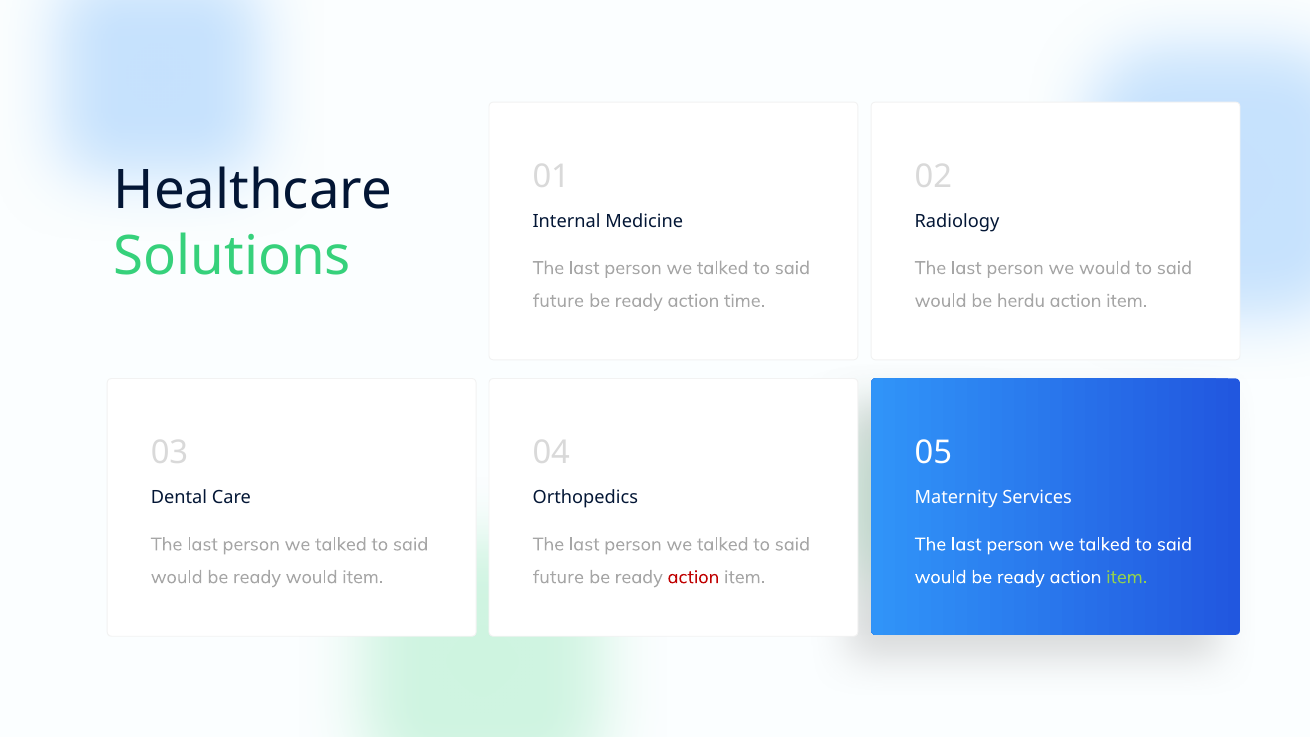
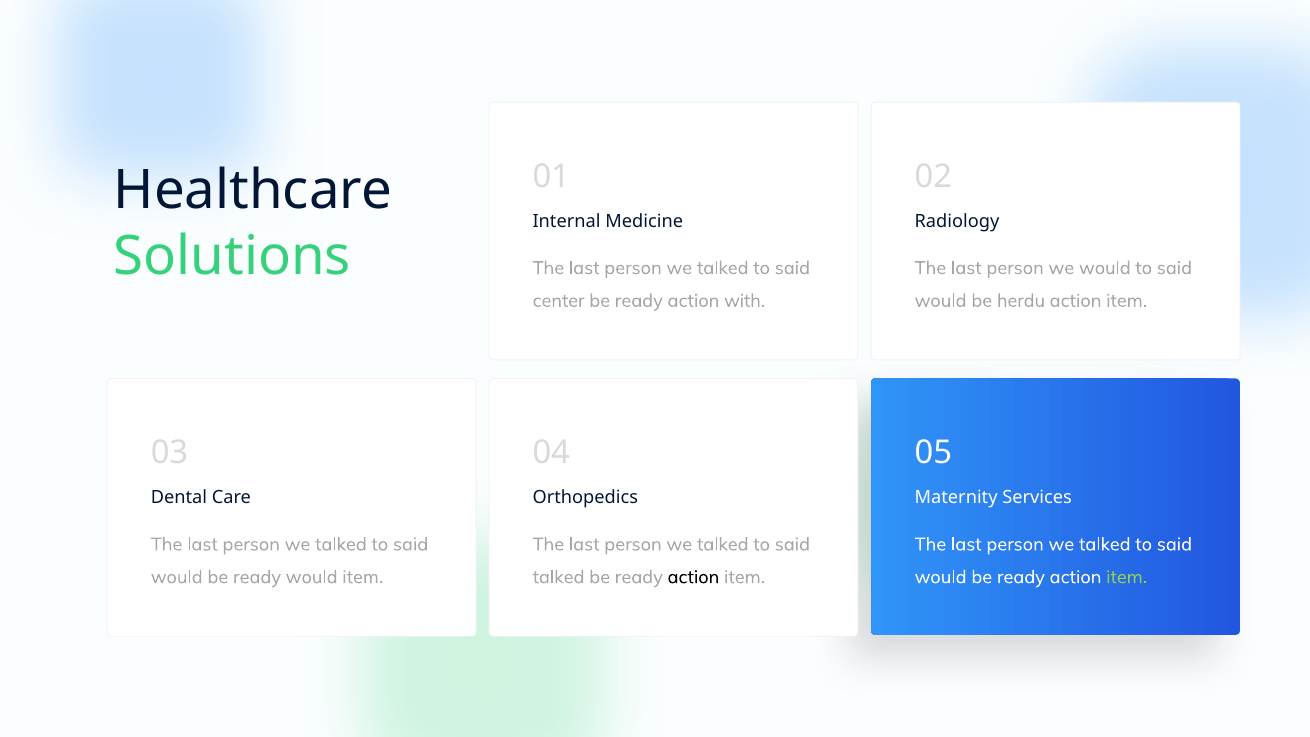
future: future -> center (559, 301)
time: time -> with (744, 301)
future: future -> talked (559, 577)
action colour: red -> black (693, 577)
